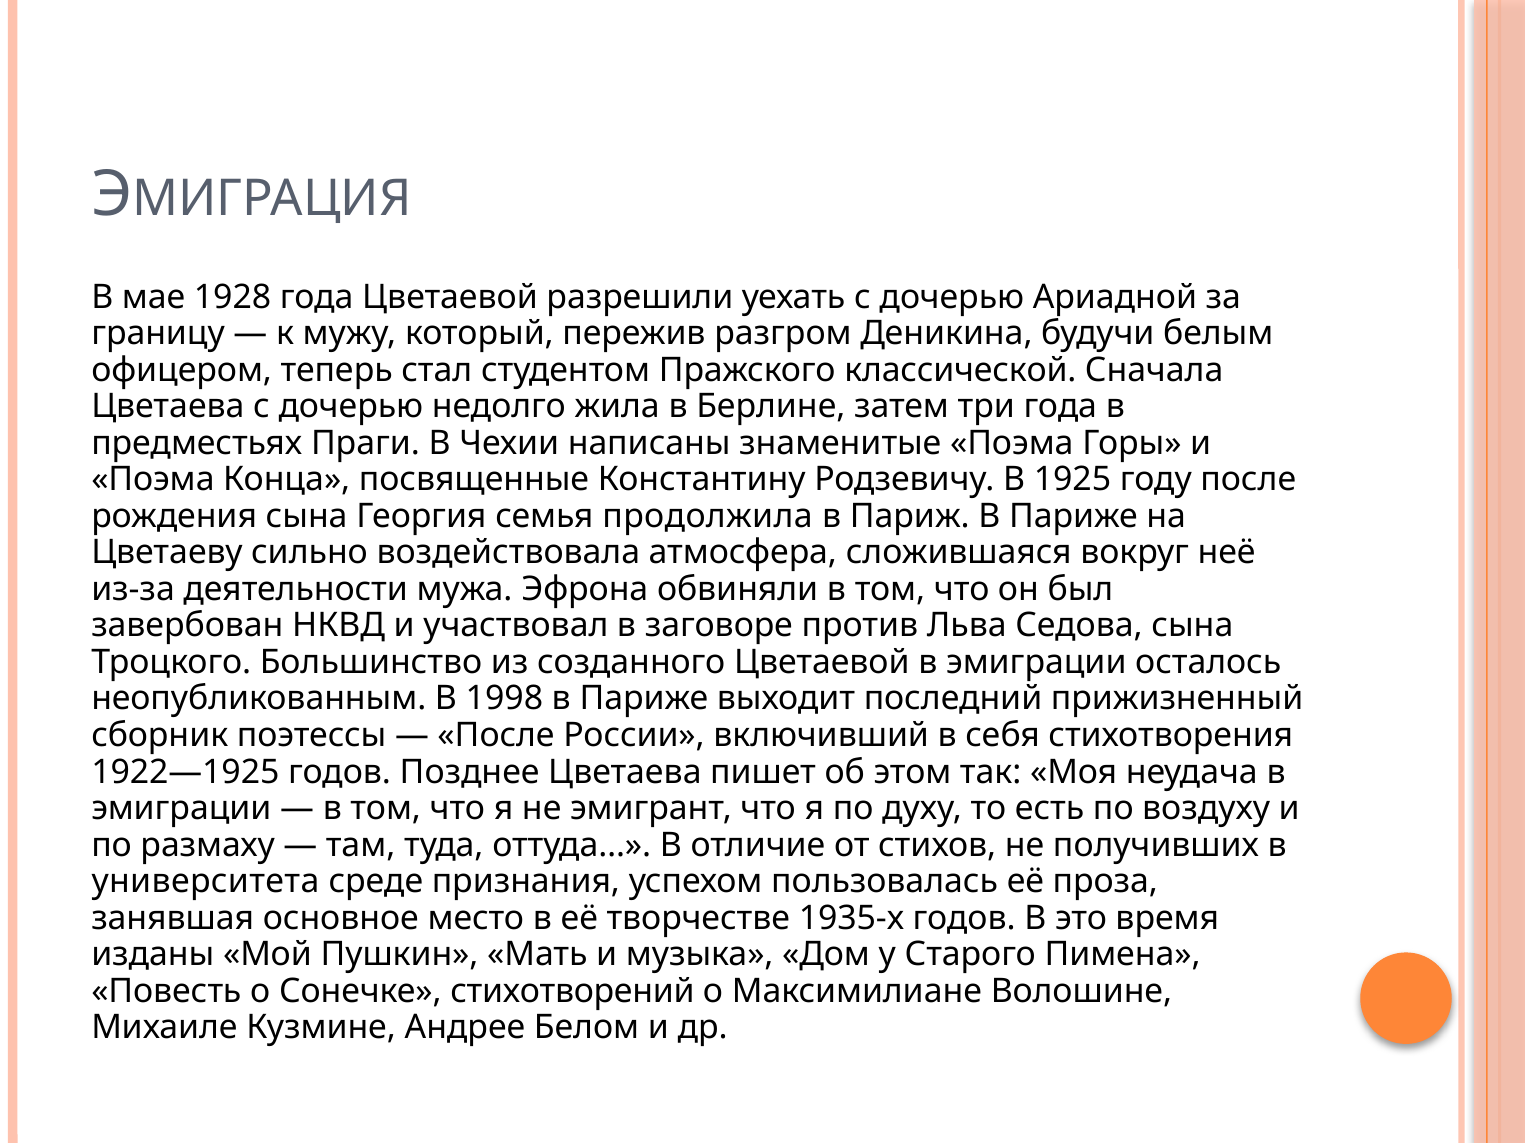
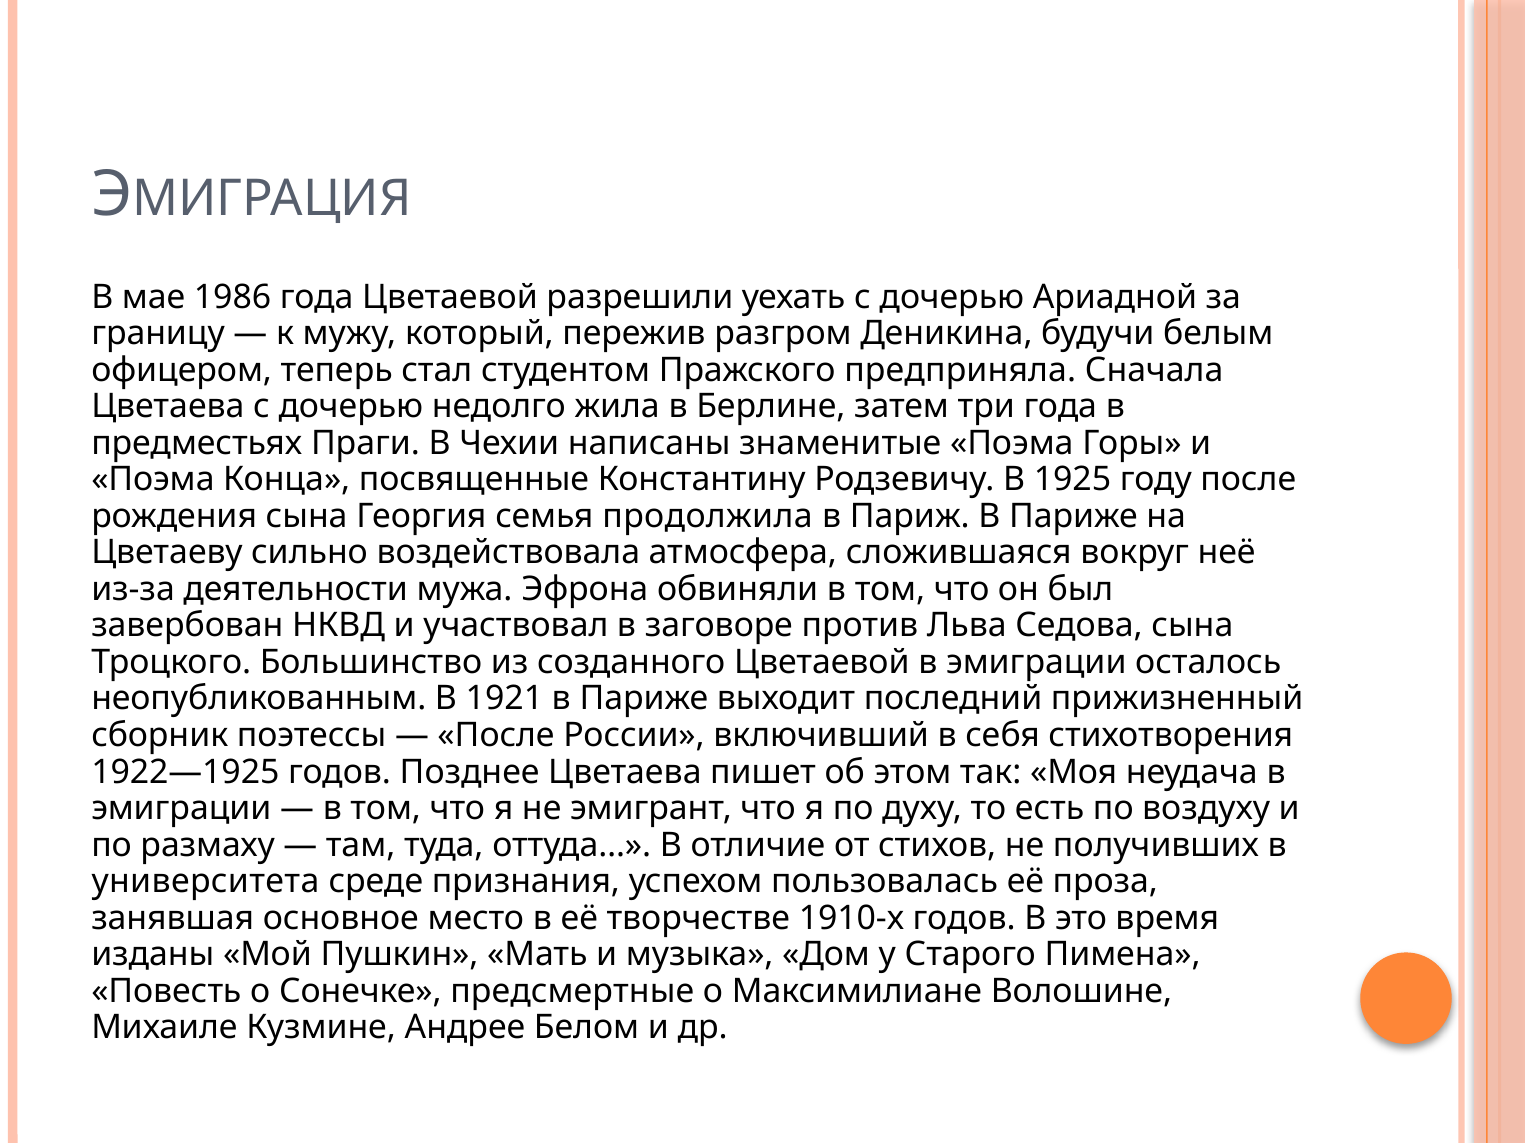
1928: 1928 -> 1986 (233, 297)
классической: классической -> предприняла (960, 370)
1998: 1998 -> 1921 (504, 699)
1935-х: 1935-х -> 1910-х (851, 919)
стихотворений: стихотворений -> предсмертные (572, 992)
